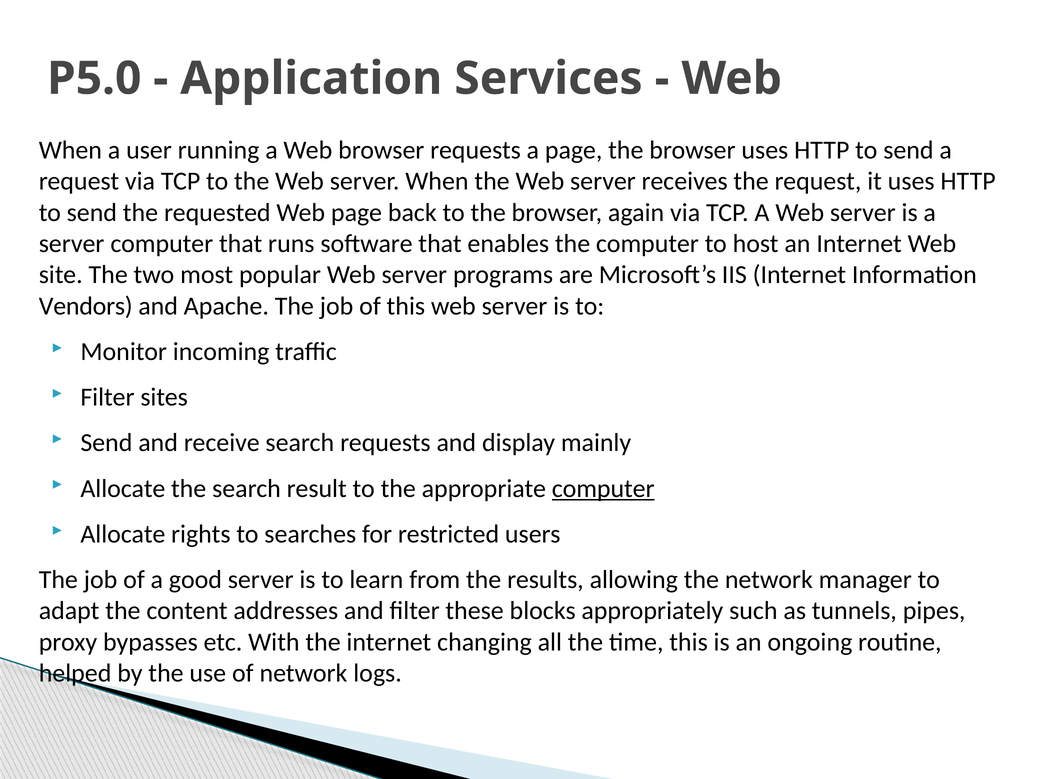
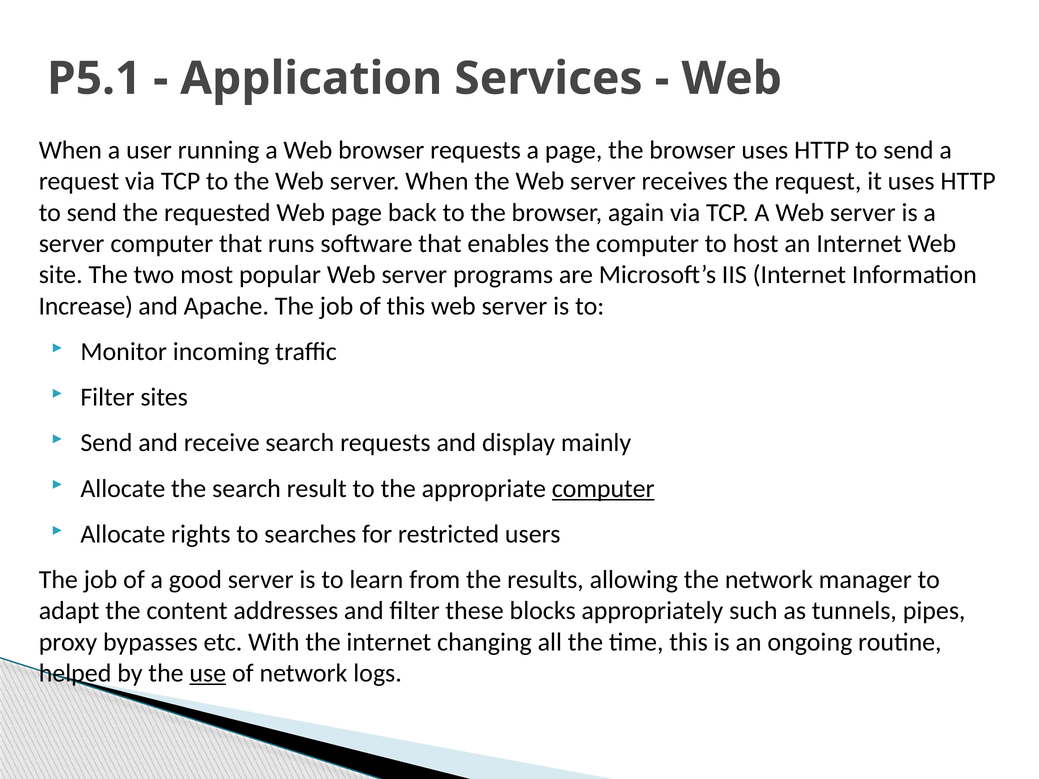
P5.0: P5.0 -> P5.1 (94, 79)
Vendors: Vendors -> Increase (86, 306)
use underline: none -> present (208, 673)
